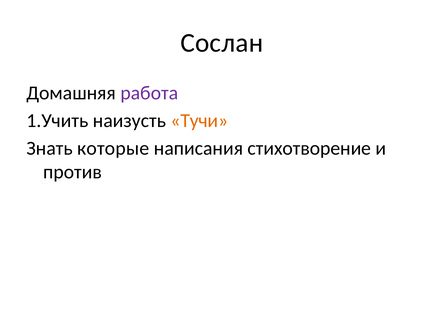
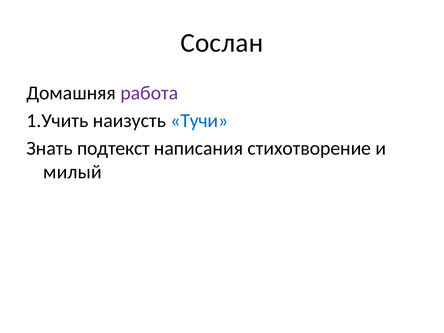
Тучи colour: orange -> blue (199, 121)
которые: которые -> подтекст (113, 148)
против: против -> милый (72, 172)
